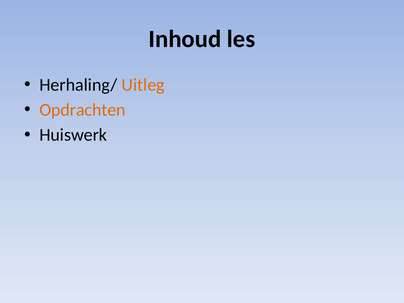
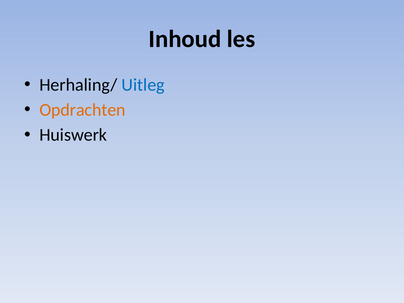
Uitleg colour: orange -> blue (143, 85)
